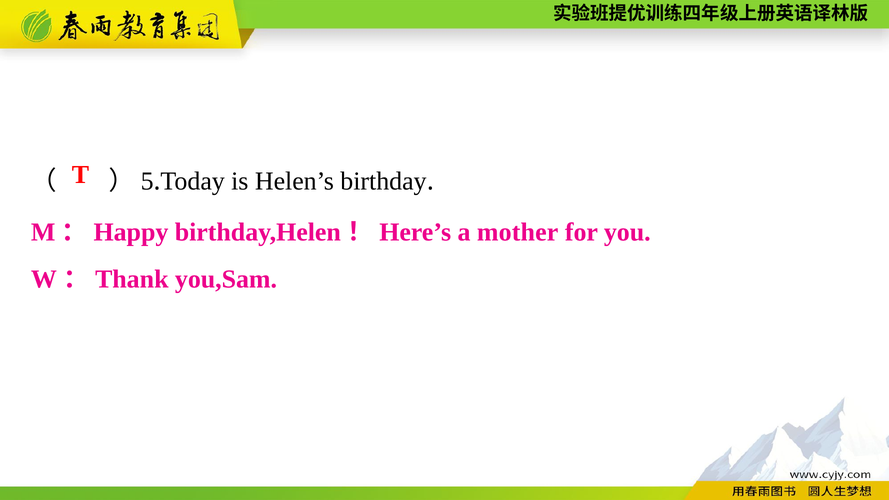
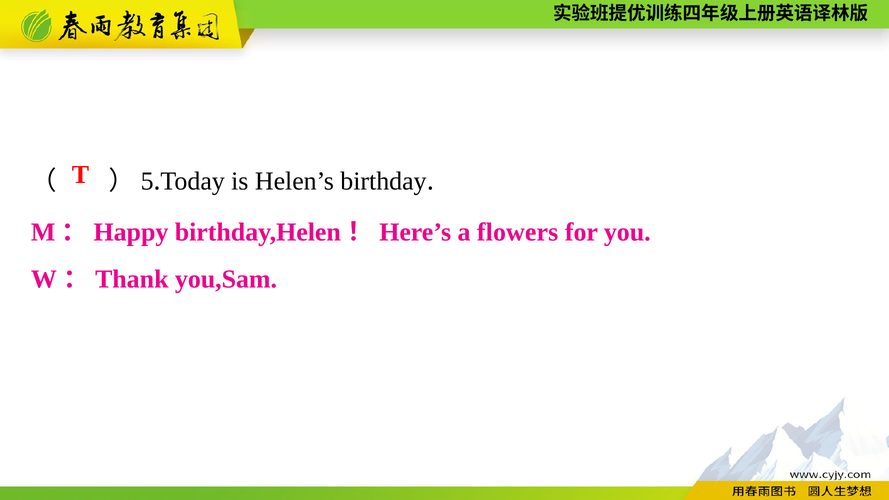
mother: mother -> flowers (518, 232)
